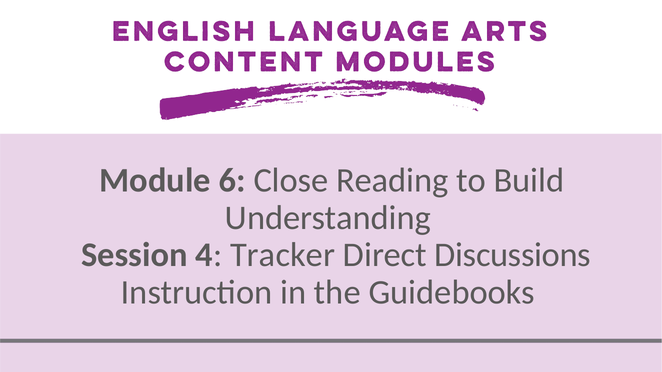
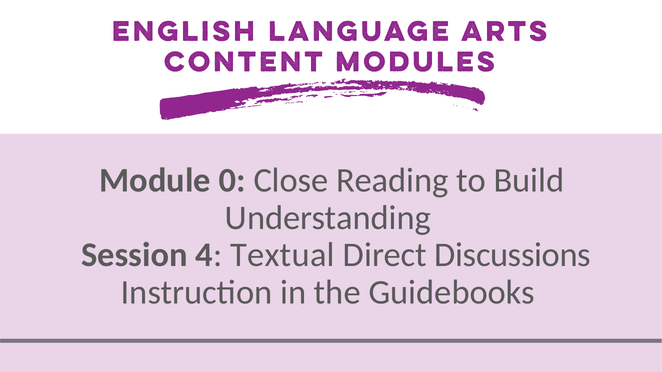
6: 6 -> 0 (232, 181)
Tracker: Tracker -> Textual (282, 255)
